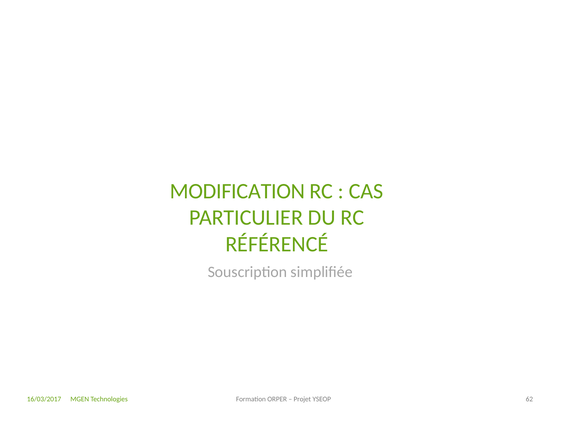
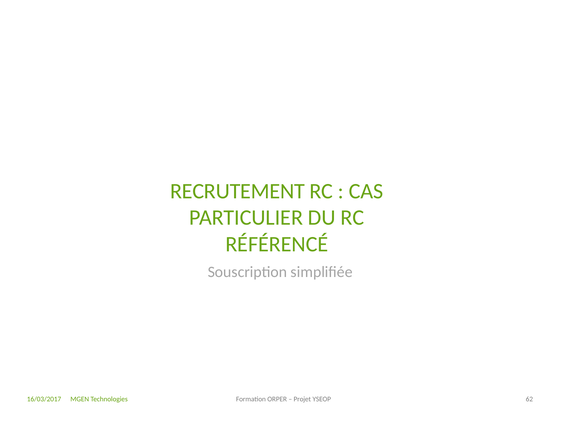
MODIFICATION: MODIFICATION -> RECRUTEMENT (237, 191)
